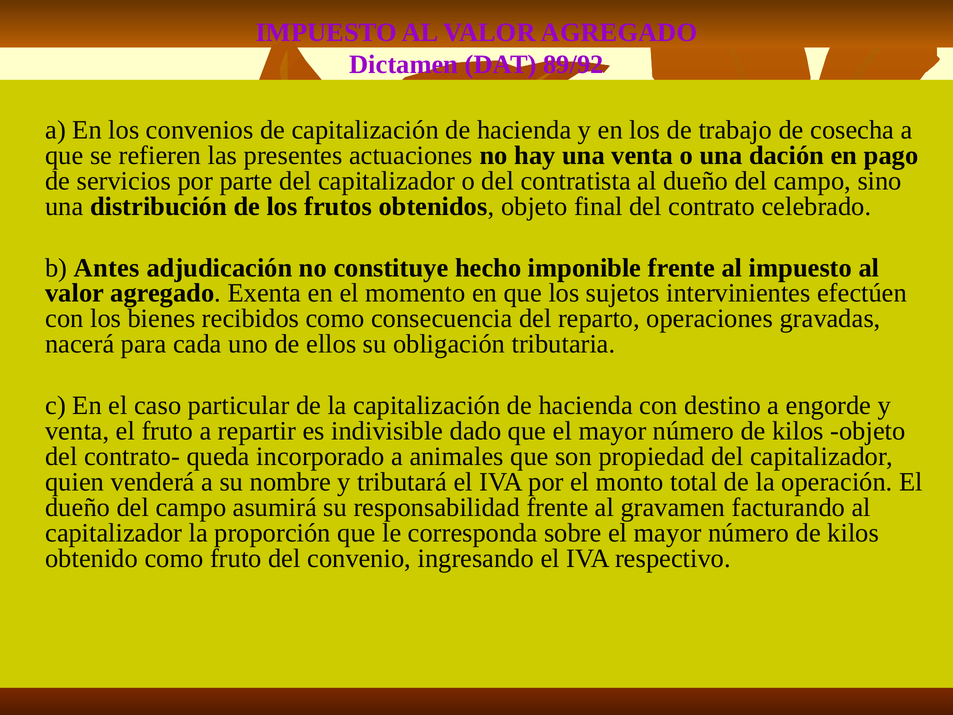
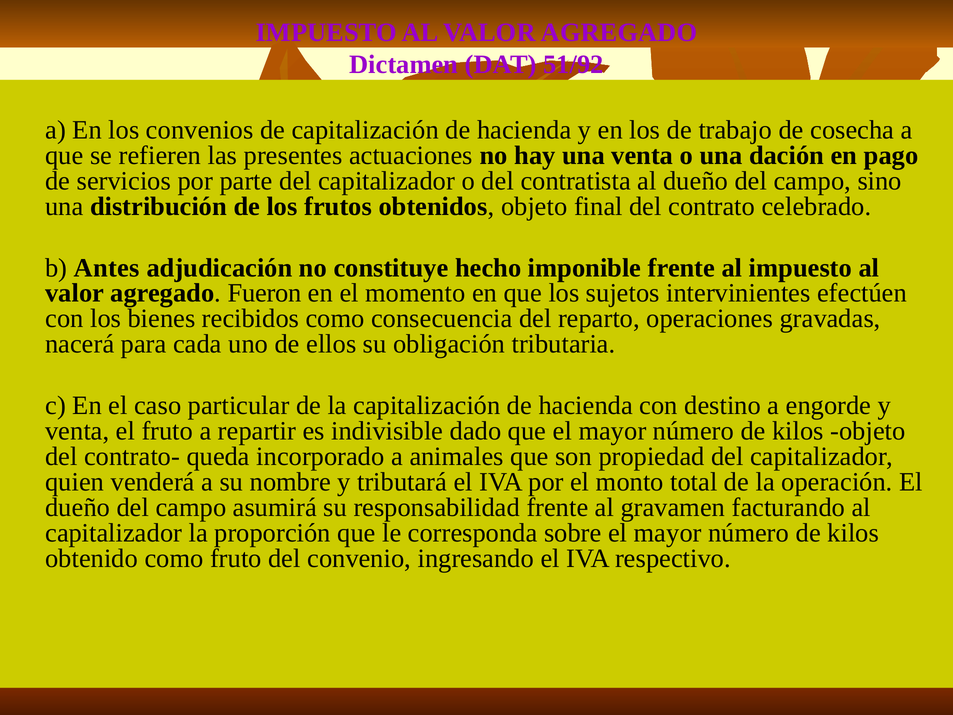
89/92: 89/92 -> 51/92 (573, 64)
Exenta: Exenta -> Fueron (265, 293)
